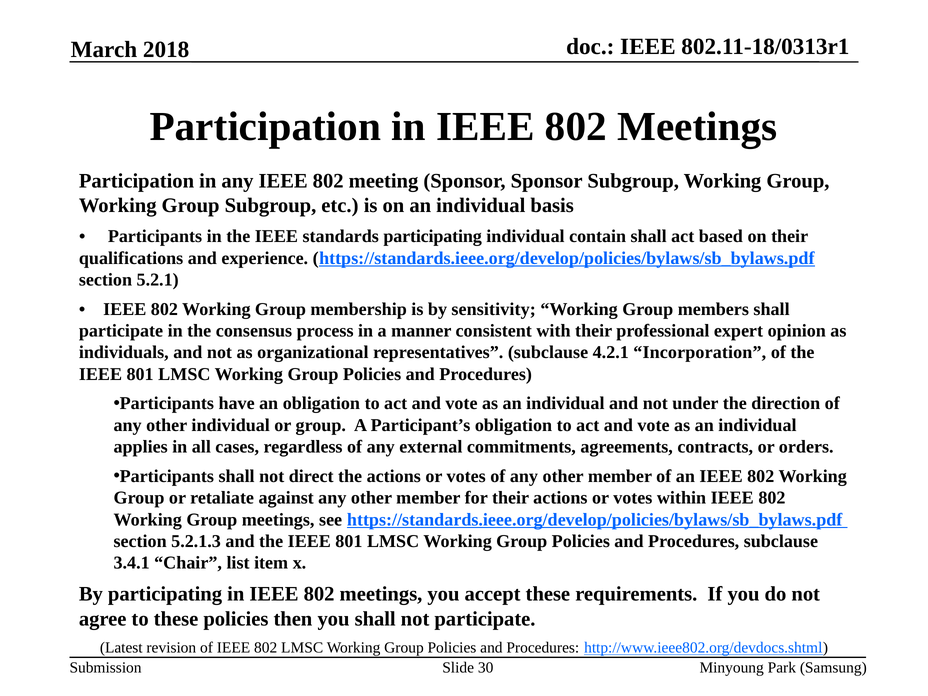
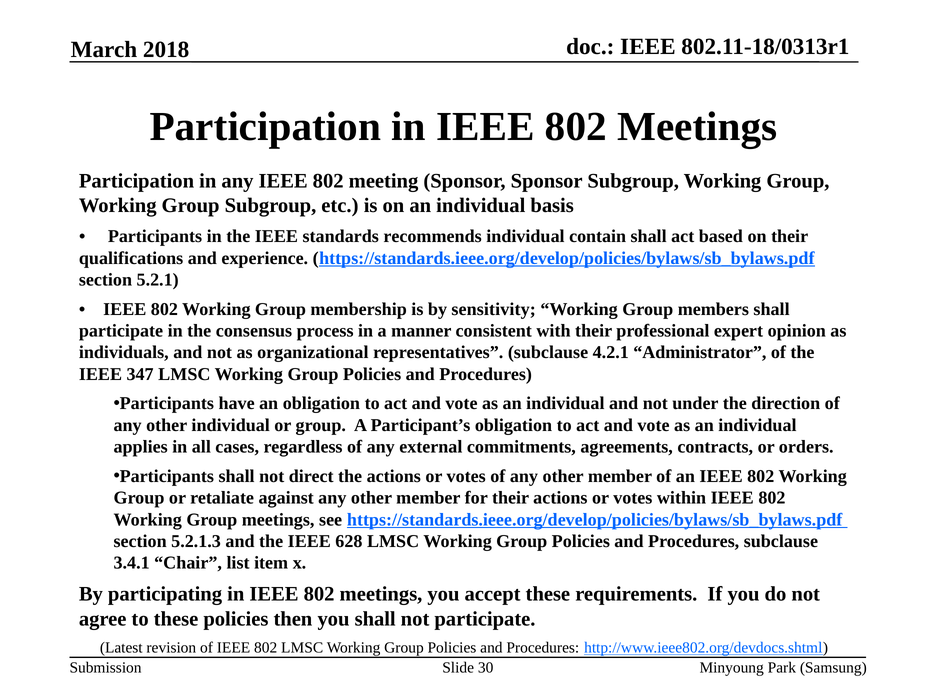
standards participating: participating -> recommends (433, 236)
Incorporation: Incorporation -> Administrator (700, 352)
801: 801 -> 347 (140, 374)
and the IEEE 801: 801 -> 628 (349, 541)
